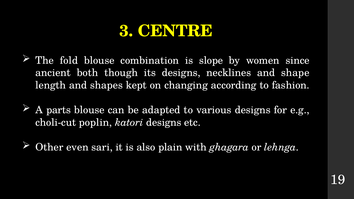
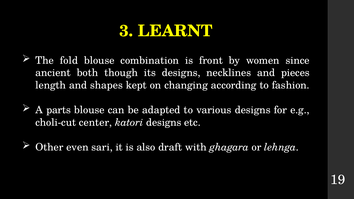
CENTRE: CENTRE -> LEARNT (175, 31)
slope: slope -> front (211, 60)
shape: shape -> pieces (295, 73)
poplin: poplin -> center (96, 122)
plain: plain -> draft (170, 147)
